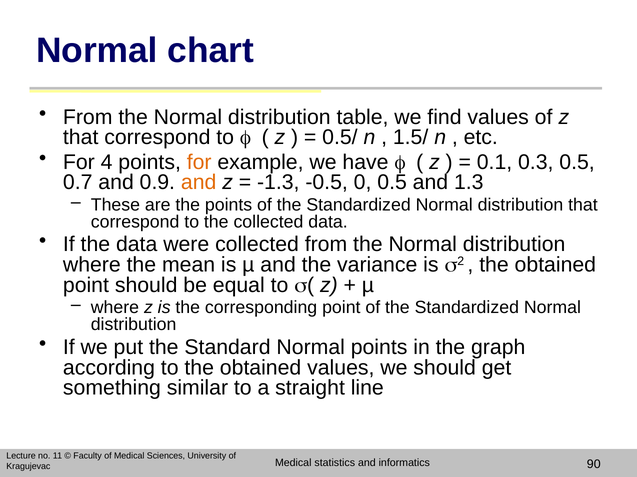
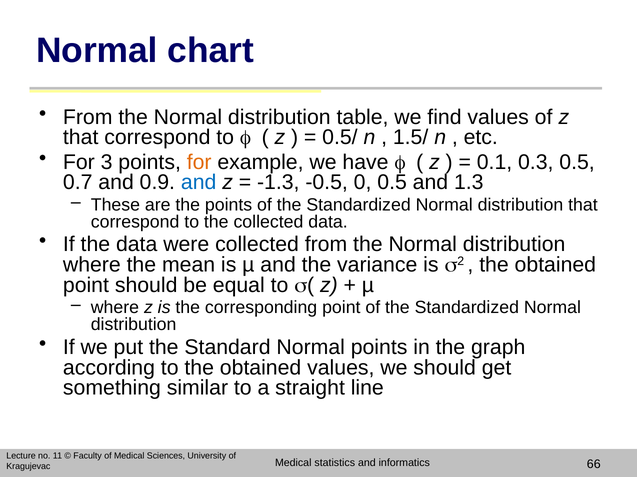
4: 4 -> 3 (107, 162)
and colour: orange -> blue (199, 183)
90: 90 -> 66 (594, 465)
